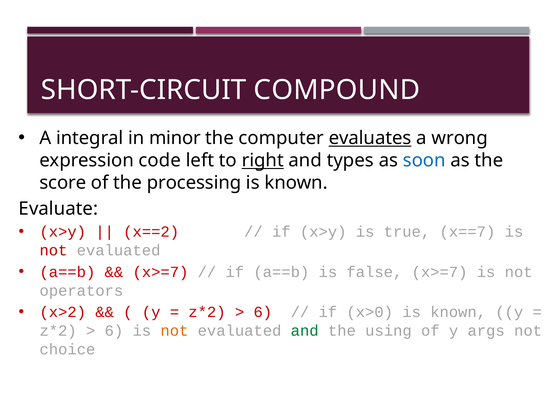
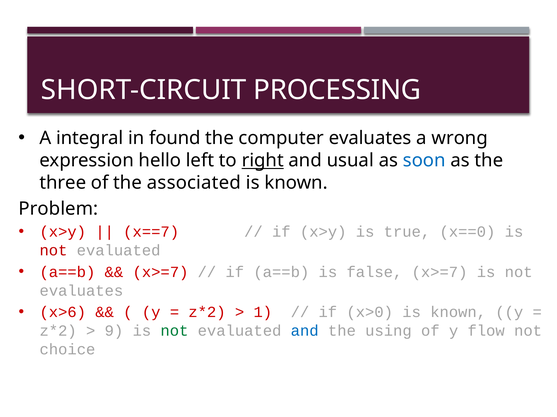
COMPOUND: COMPOUND -> PROCESSING (337, 90)
minor: minor -> found (175, 138)
evaluates underline: present -> none (370, 138)
code: code -> hello (160, 161)
types: types -> usual (350, 161)
score: score -> three (63, 183)
processing: processing -> associated (194, 183)
Evaluate: Evaluate -> Problem (58, 209)
x==2: x==2 -> x==7 (151, 232)
x==7: x==7 -> x==0 (467, 232)
operators: operators -> evaluates (81, 291)
x>2: x>2 -> x>6 (63, 313)
6: 6 -> 1 (263, 313)
6: 6 -> 9 (114, 331)
not colour: orange -> green (174, 331)
and colour: green -> blue (305, 331)
args: args -> flow (486, 331)
